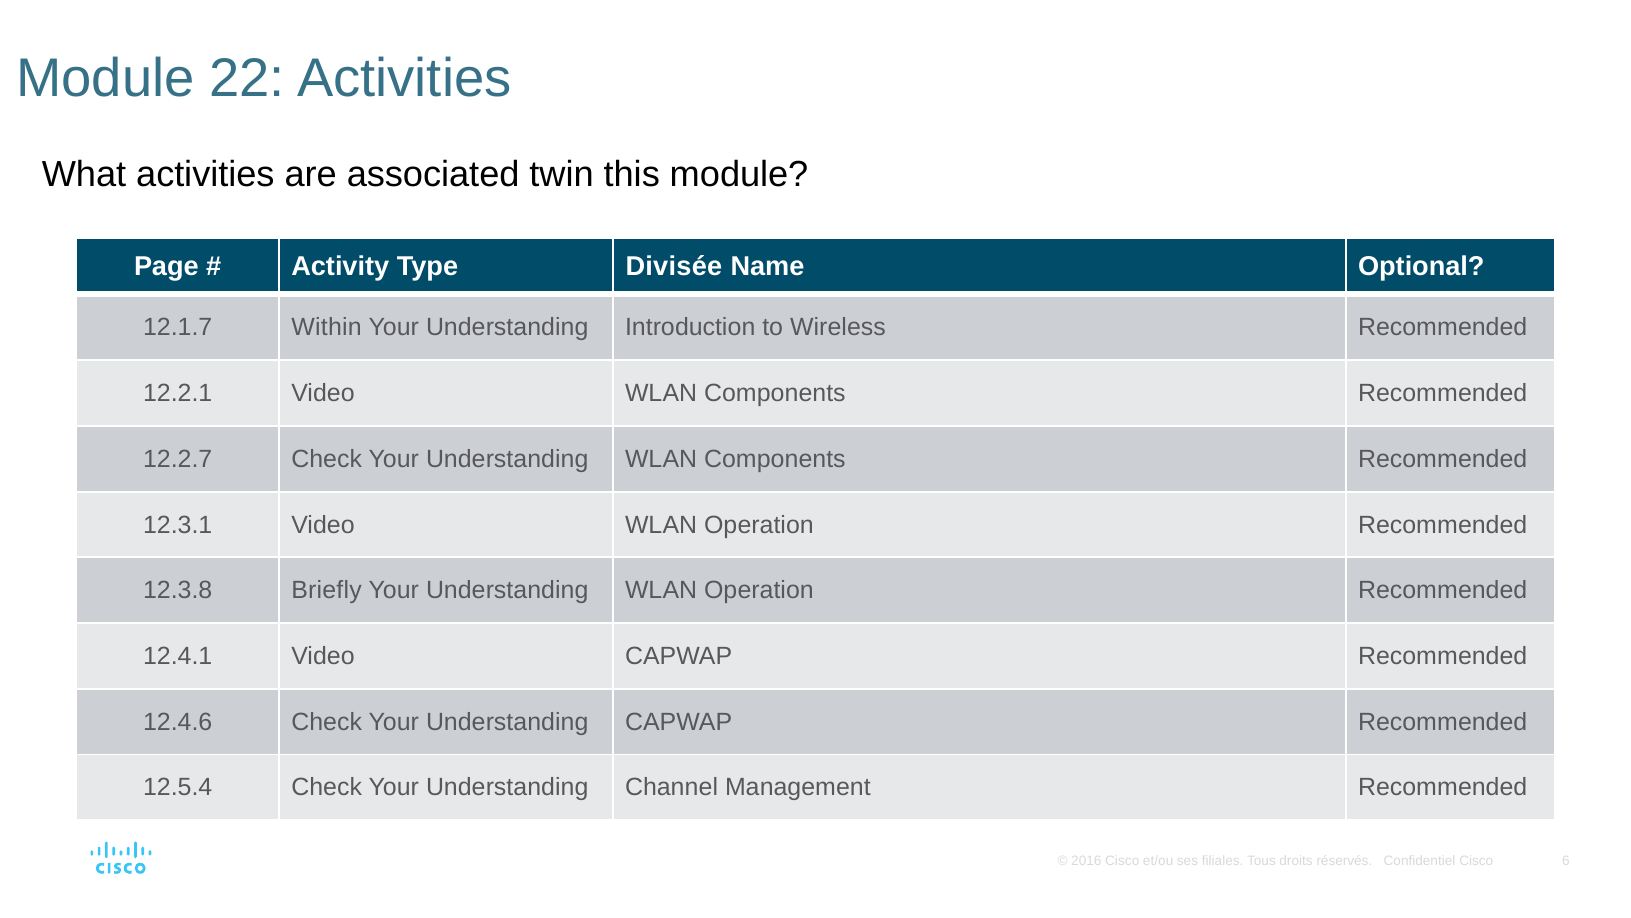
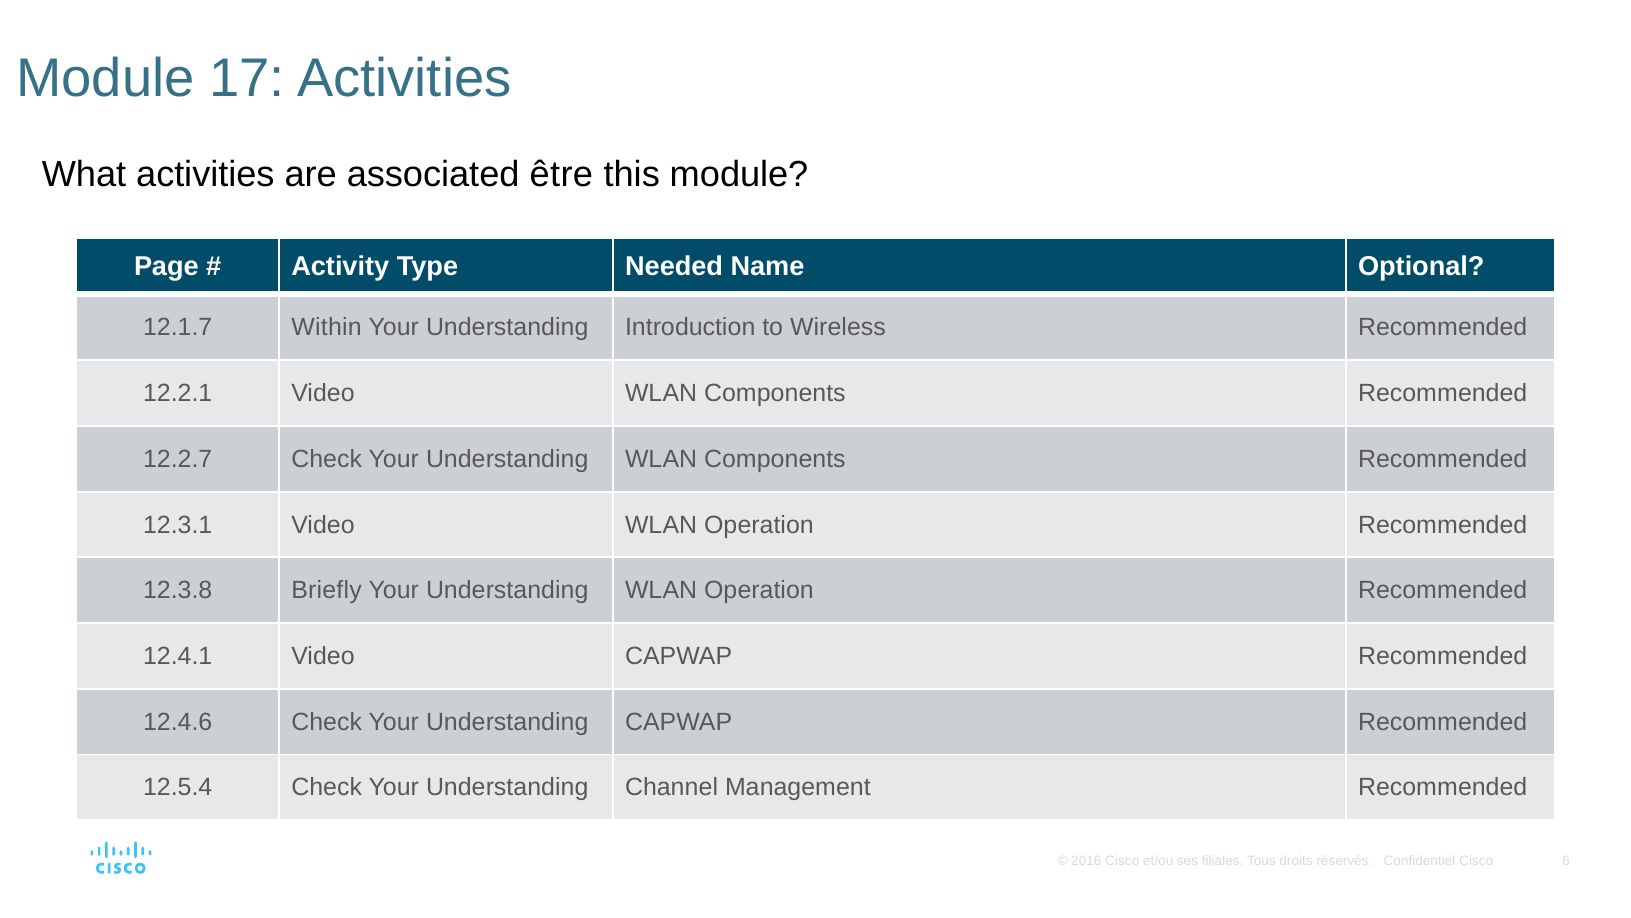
22: 22 -> 17 (247, 79)
twin: twin -> être (561, 175)
Divisée: Divisée -> Needed (674, 267)
